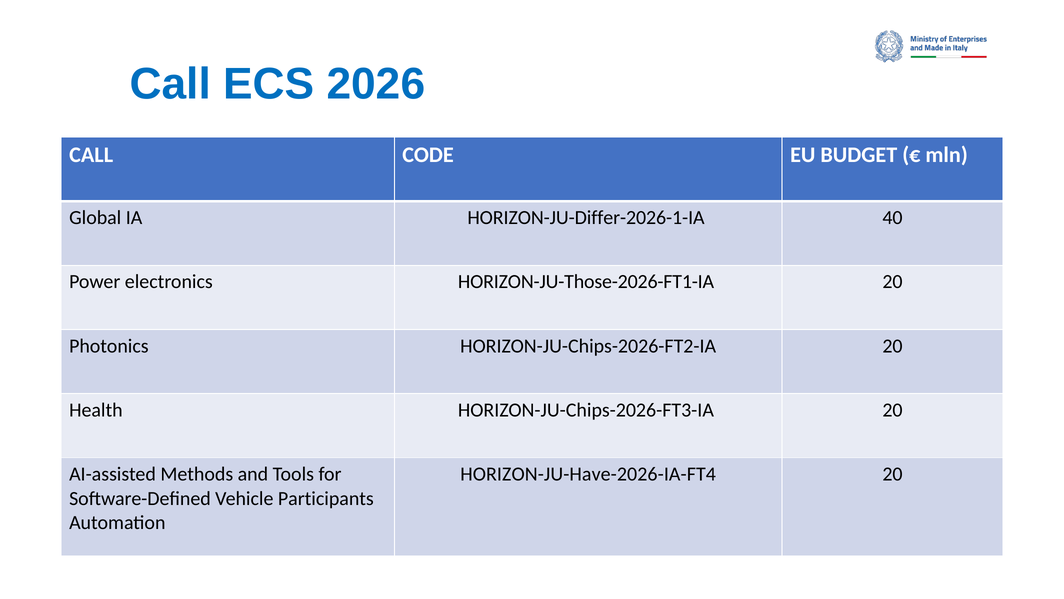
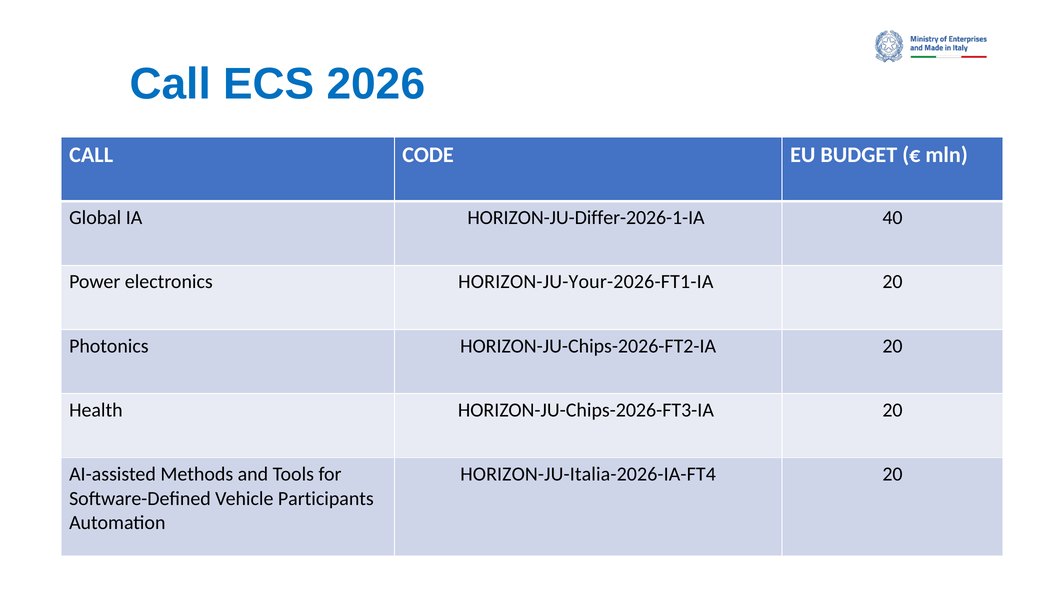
HORIZON-JU-Those-2026-FT1-IA: HORIZON-JU-Those-2026-FT1-IA -> HORIZON-JU-Your-2026-FT1-IA (586, 282)
HORIZON-JU-Have-2026-IA-FT4: HORIZON-JU-Have-2026-IA-FT4 -> HORIZON-JU-Italia-2026-IA-FT4 (588, 474)
